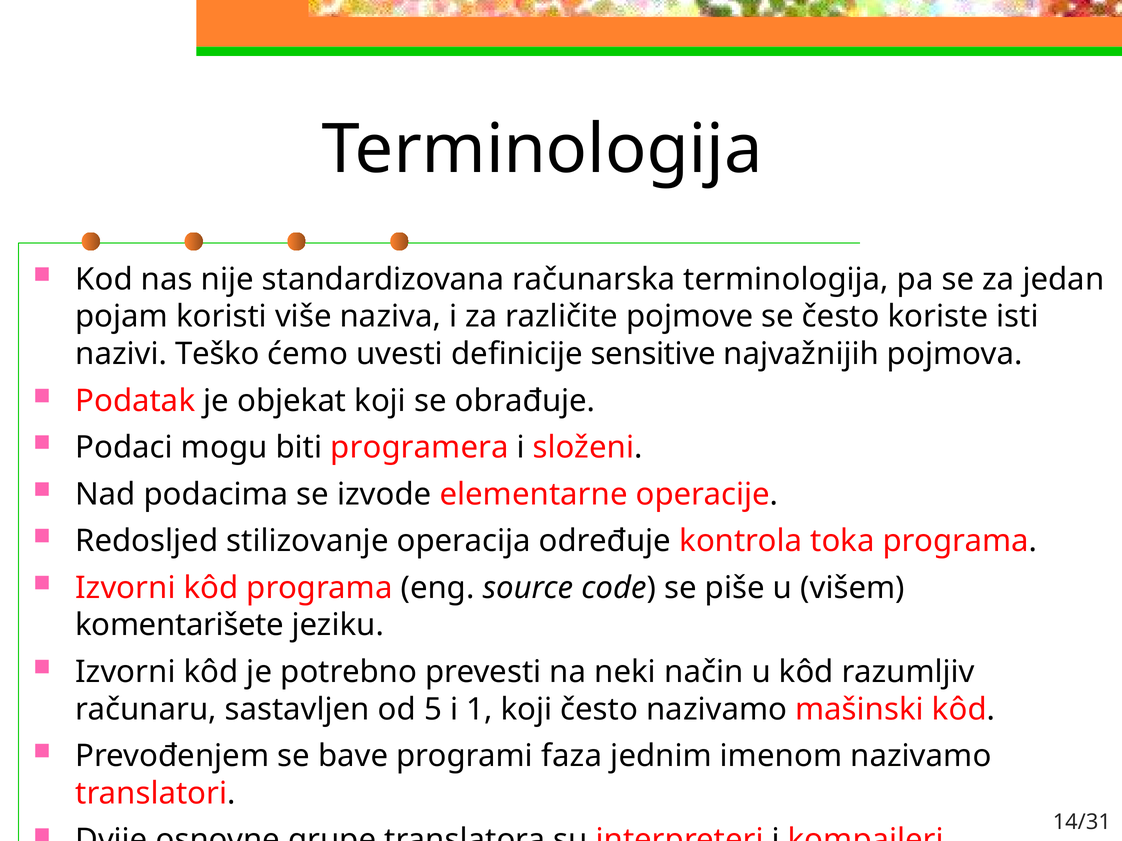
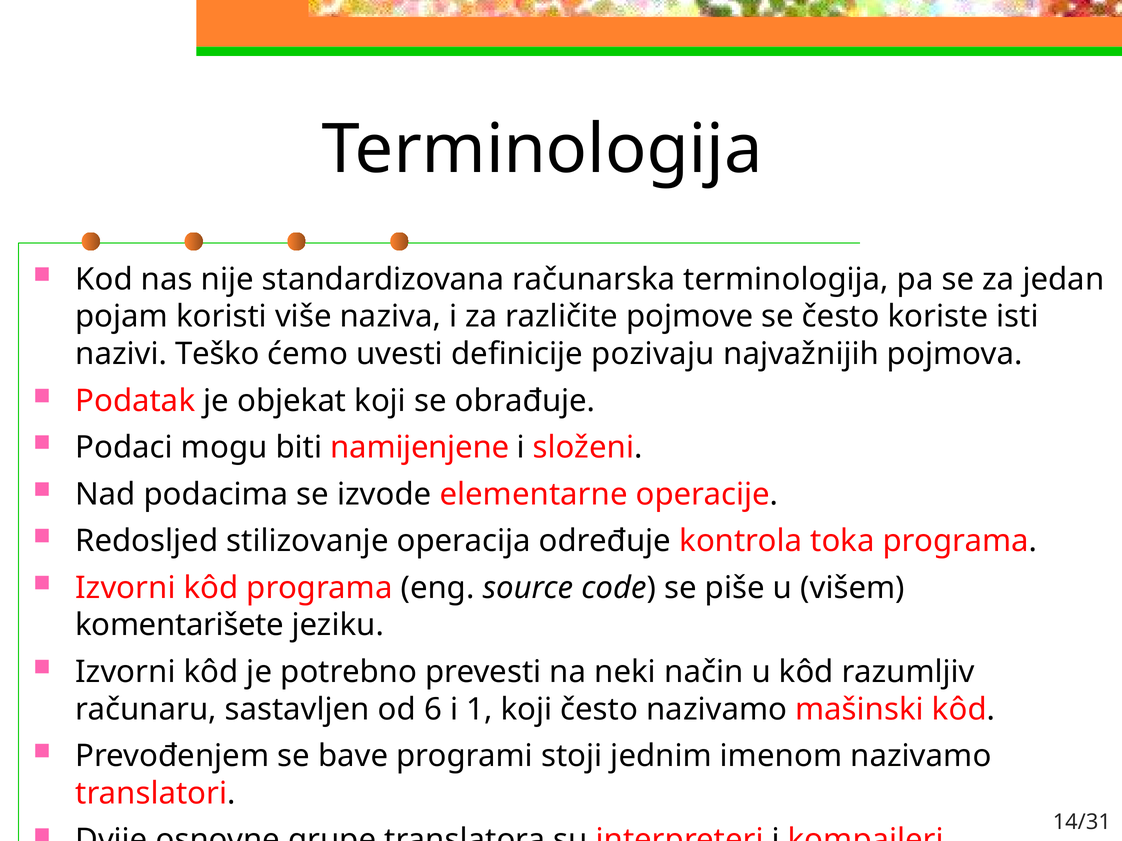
sensitive: sensitive -> pozivaju (653, 354)
programera: programera -> namijenjene (420, 448)
5: 5 -> 6 (433, 710)
faza: faza -> stoji (572, 757)
